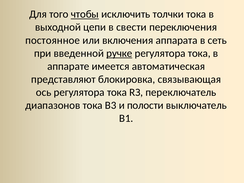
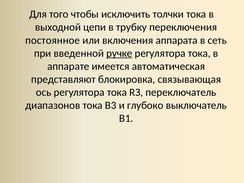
чтобы underline: present -> none (85, 14)
свести: свести -> трубку (131, 27)
полости: полости -> глубоко (145, 105)
